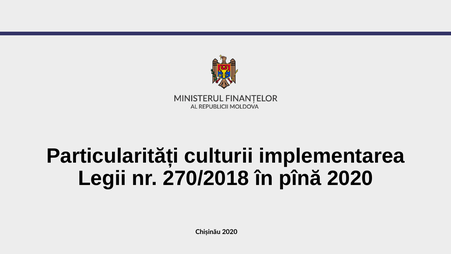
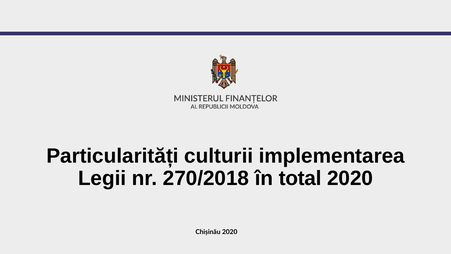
pînă: pînă -> total (300, 178)
